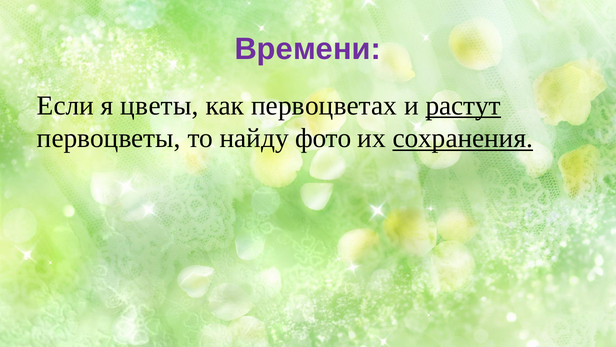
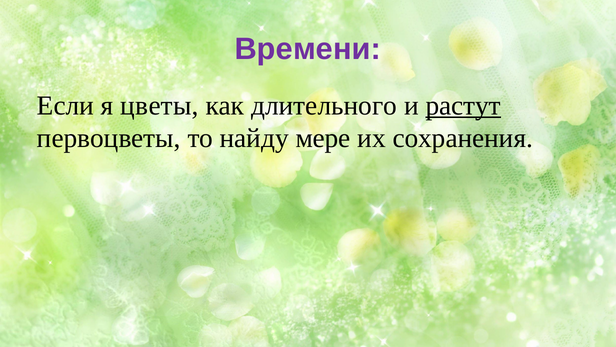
первоцветах: первоцветах -> длительного (324, 105)
фото: фото -> мере (323, 138)
сохранения underline: present -> none (463, 138)
